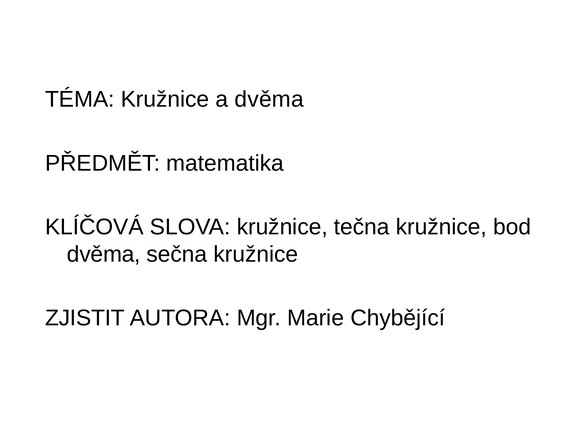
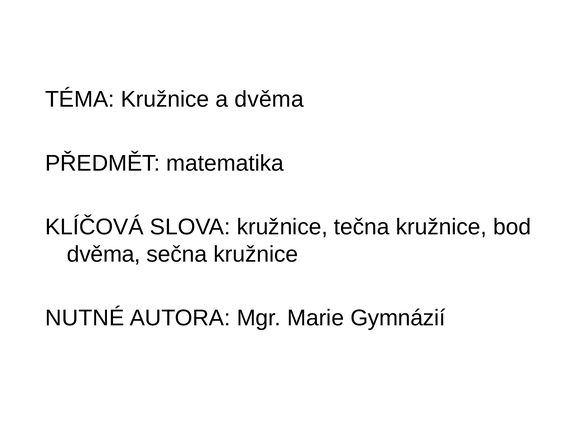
ZJISTIT: ZJISTIT -> NUTNÉ (85, 318)
Chybějící: Chybějící -> Gymnázií (398, 318)
